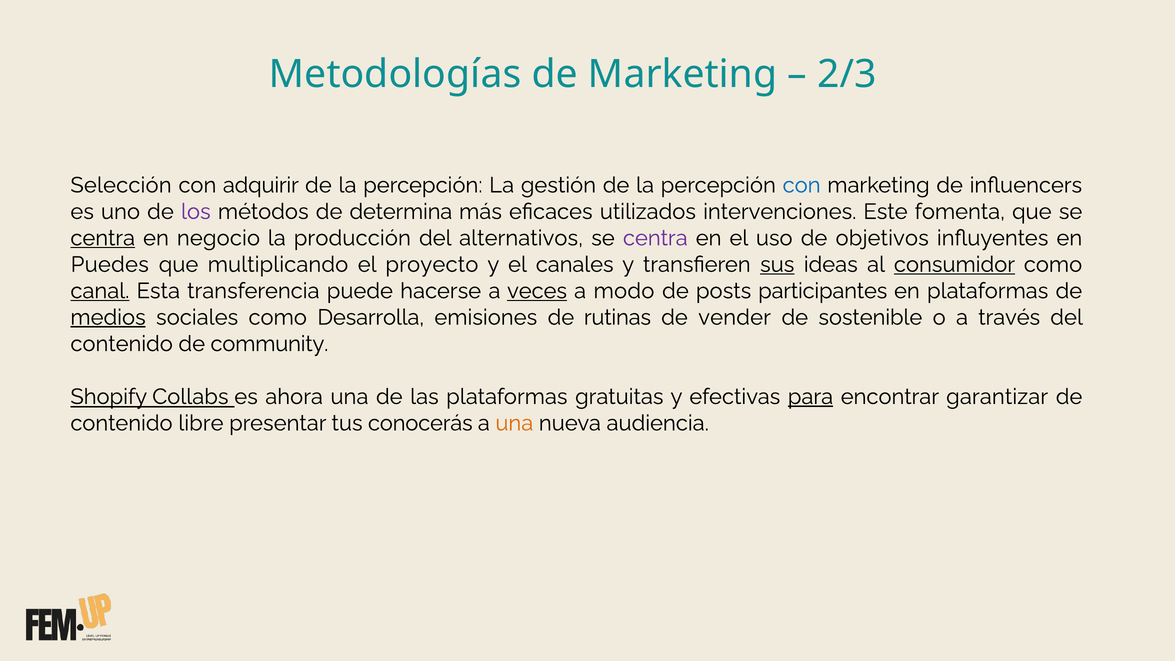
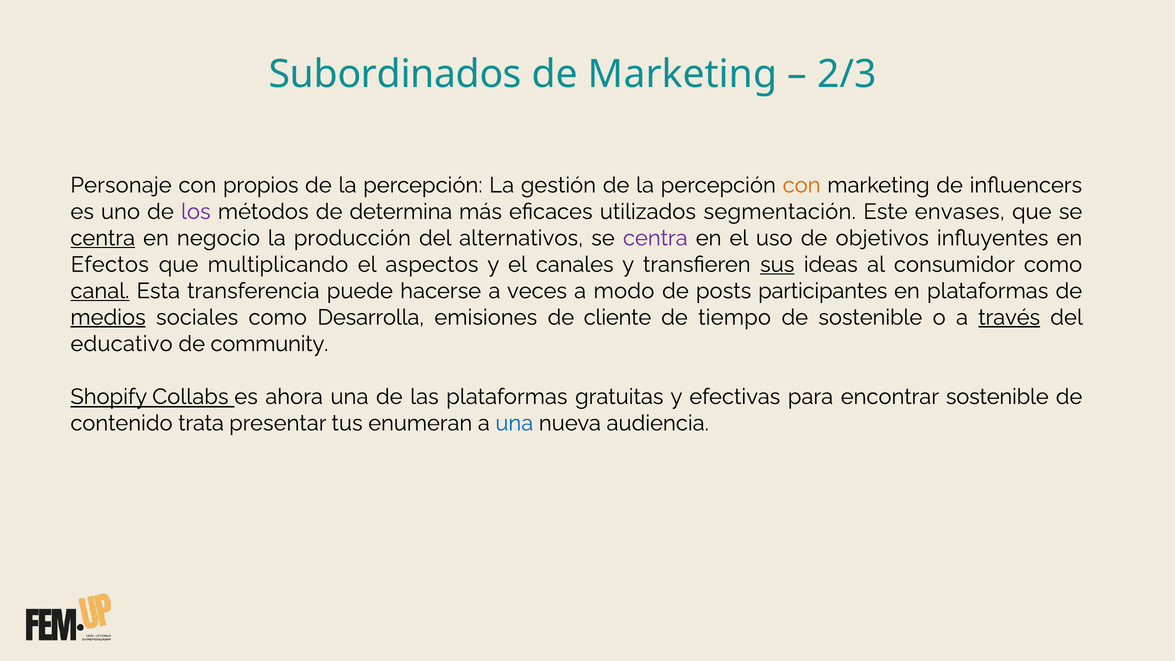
Metodologías: Metodologías -> Subordinados (395, 74)
Selección: Selección -> Personaje (121, 185)
adquirir: adquirir -> propios (261, 185)
con colour: blue -> orange (802, 185)
intervenciones: intervenciones -> segmentación (780, 212)
fomenta: fomenta -> envases (960, 212)
Puedes: Puedes -> Efectos (110, 264)
proyecto: proyecto -> aspectos (432, 264)
consumidor underline: present -> none (954, 264)
veces underline: present -> none (537, 291)
rutinas: rutinas -> cliente (617, 317)
vender: vender -> tiempo (735, 317)
través underline: none -> present (1009, 317)
contenido: contenido -> educativo (121, 344)
para underline: present -> none (810, 397)
encontrar garantizar: garantizar -> sostenible (997, 397)
libre: libre -> trata (201, 423)
conocerás: conocerás -> enumeran (420, 423)
una colour: orange -> blue (514, 423)
